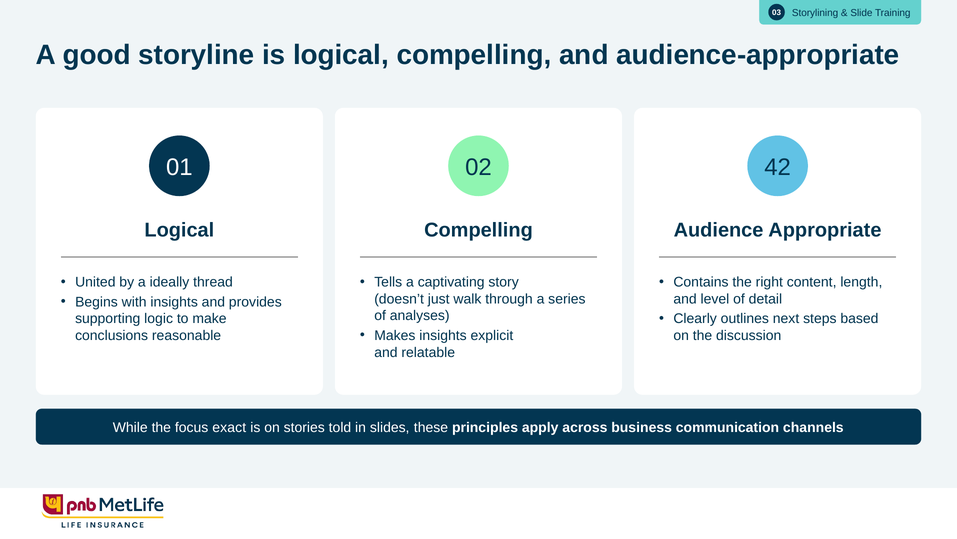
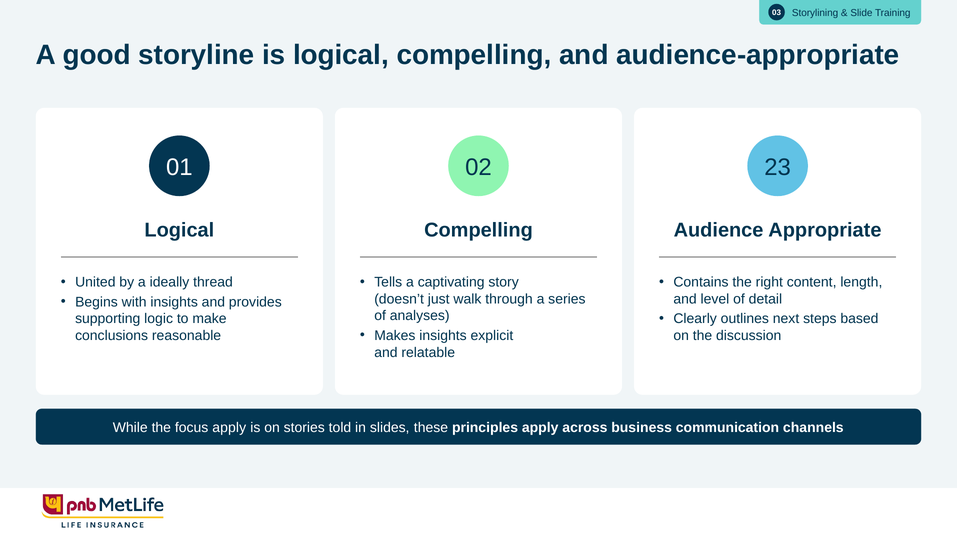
42: 42 -> 23 (778, 167)
focus exact: exact -> apply (229, 427)
